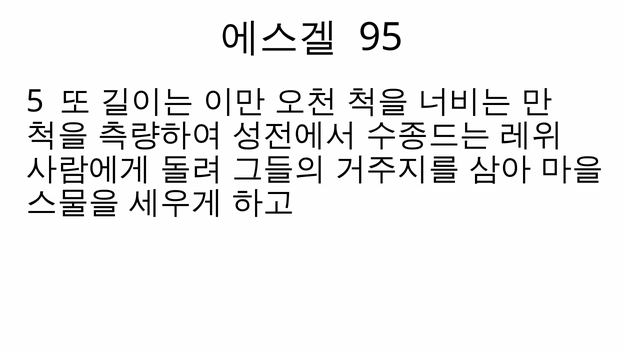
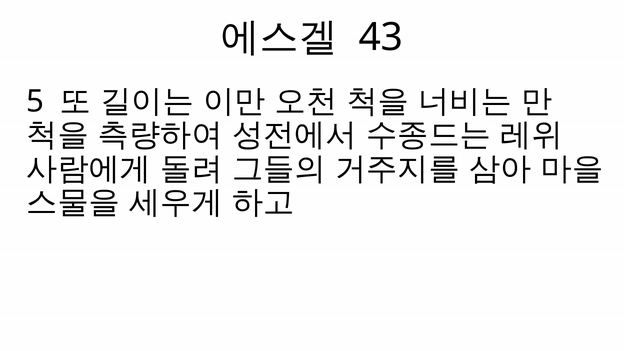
95: 95 -> 43 (381, 38)
